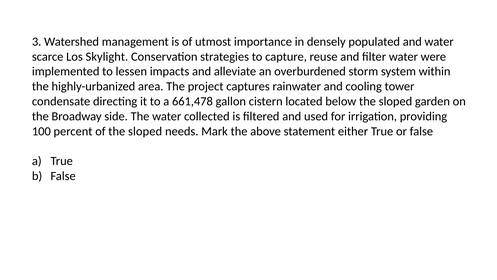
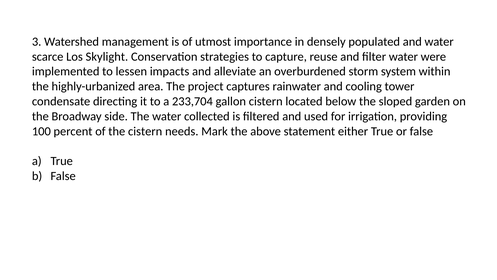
661,478: 661,478 -> 233,704 (192, 101)
of the sloped: sloped -> cistern (145, 131)
